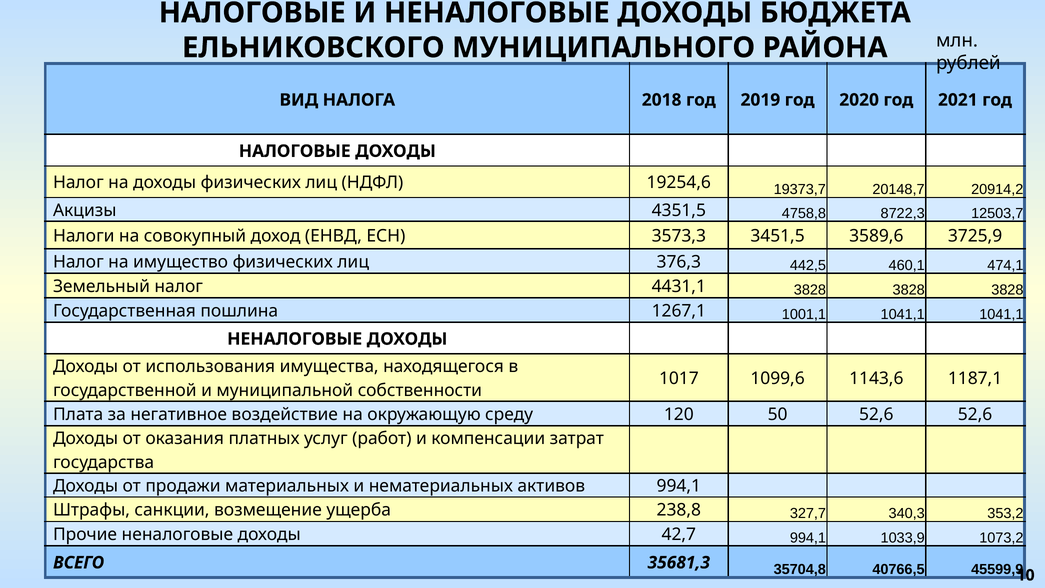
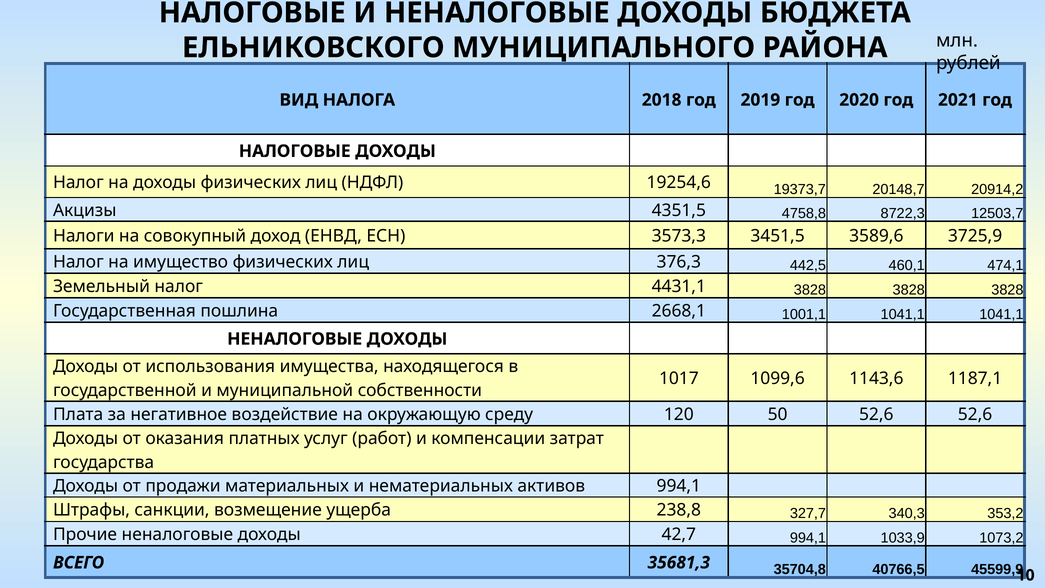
1267,1: 1267,1 -> 2668,1 (679, 311)
